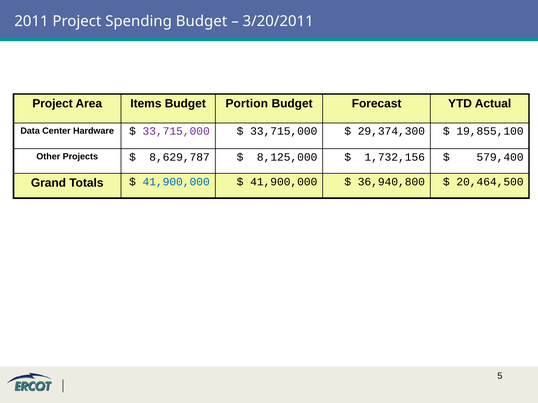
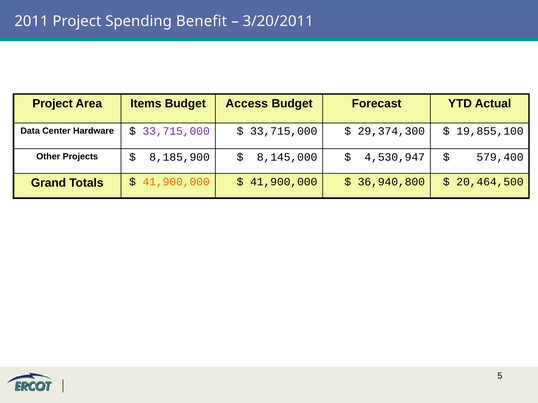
Spending Budget: Budget -> Benefit (201, 21)
Portion: Portion -> Access (247, 104)
8,629,787: 8,629,787 -> 8,185,900 (180, 157)
8,125,000: 8,125,000 -> 8,145,000 (287, 157)
1,732,156: 1,732,156 -> 4,530,947 (395, 157)
41,900,000 colour: blue -> orange (176, 182)
